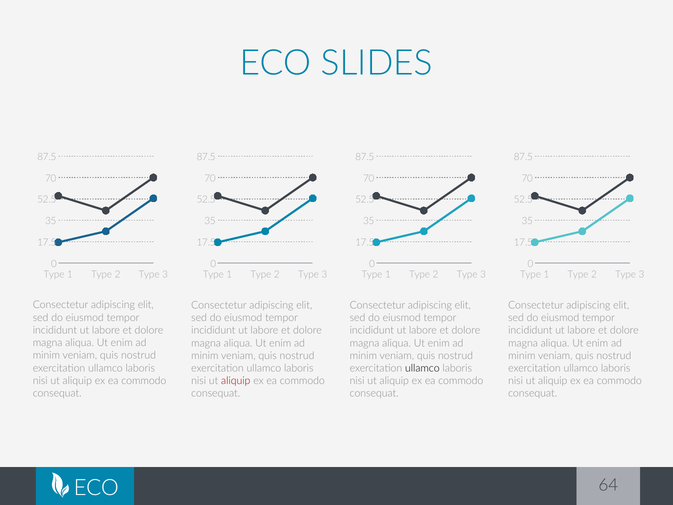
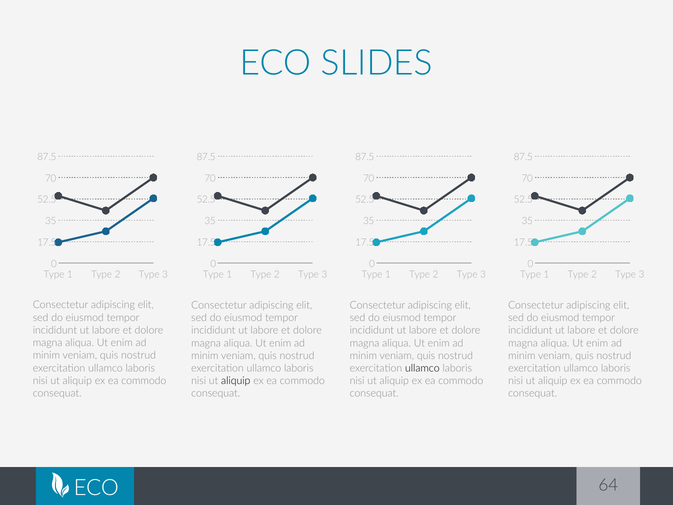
aliquip colour: red -> black (236, 381)
